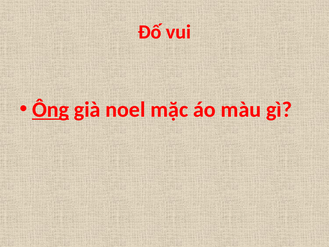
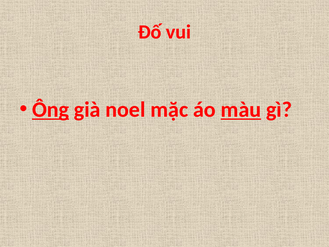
màu underline: none -> present (241, 110)
